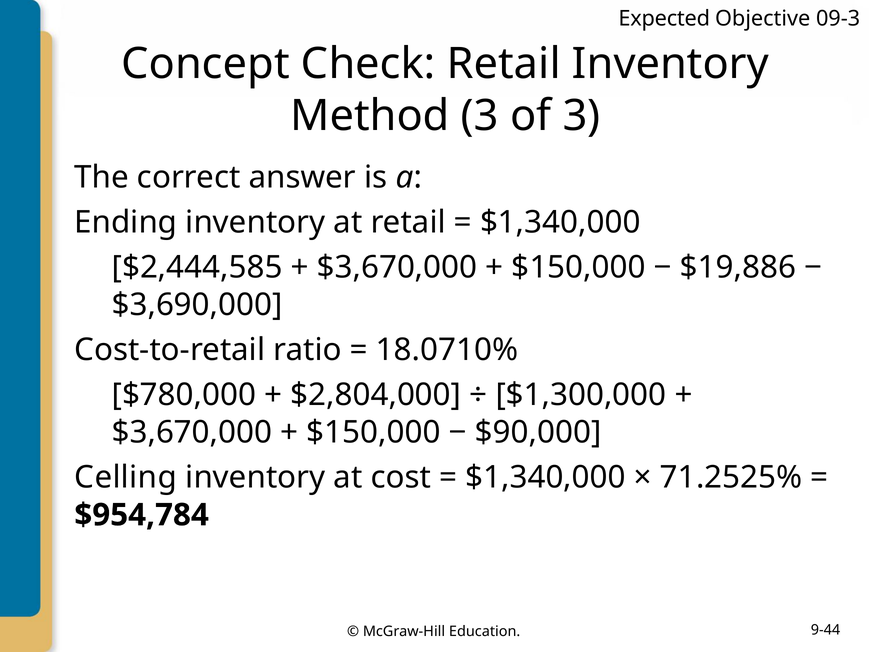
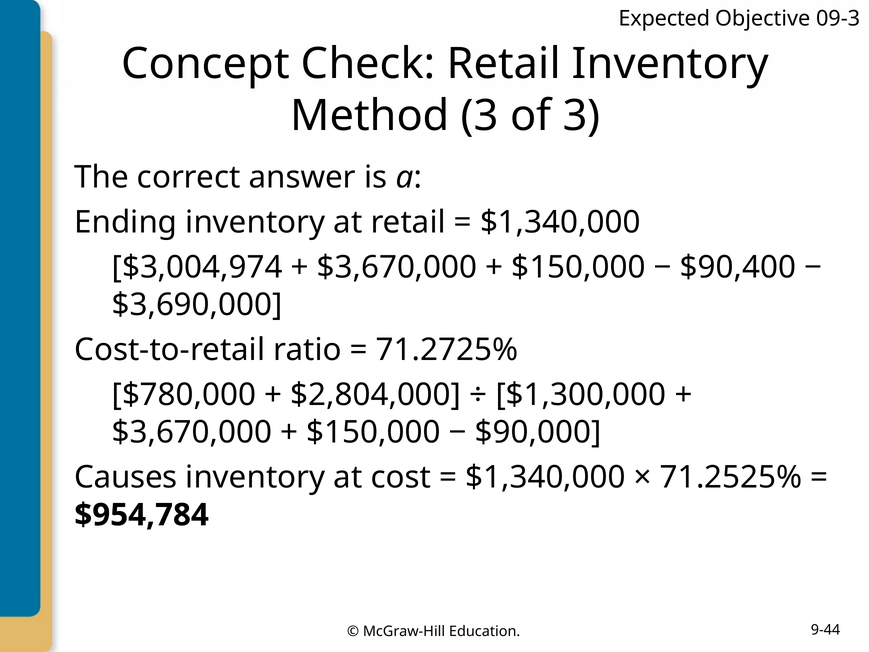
$2,444,585: $2,444,585 -> $3,004,974 (197, 267)
$19,886: $19,886 -> $90,400 (738, 267)
18.0710%: 18.0710% -> 71.2725% (447, 350)
Celling: Celling -> Causes (126, 477)
